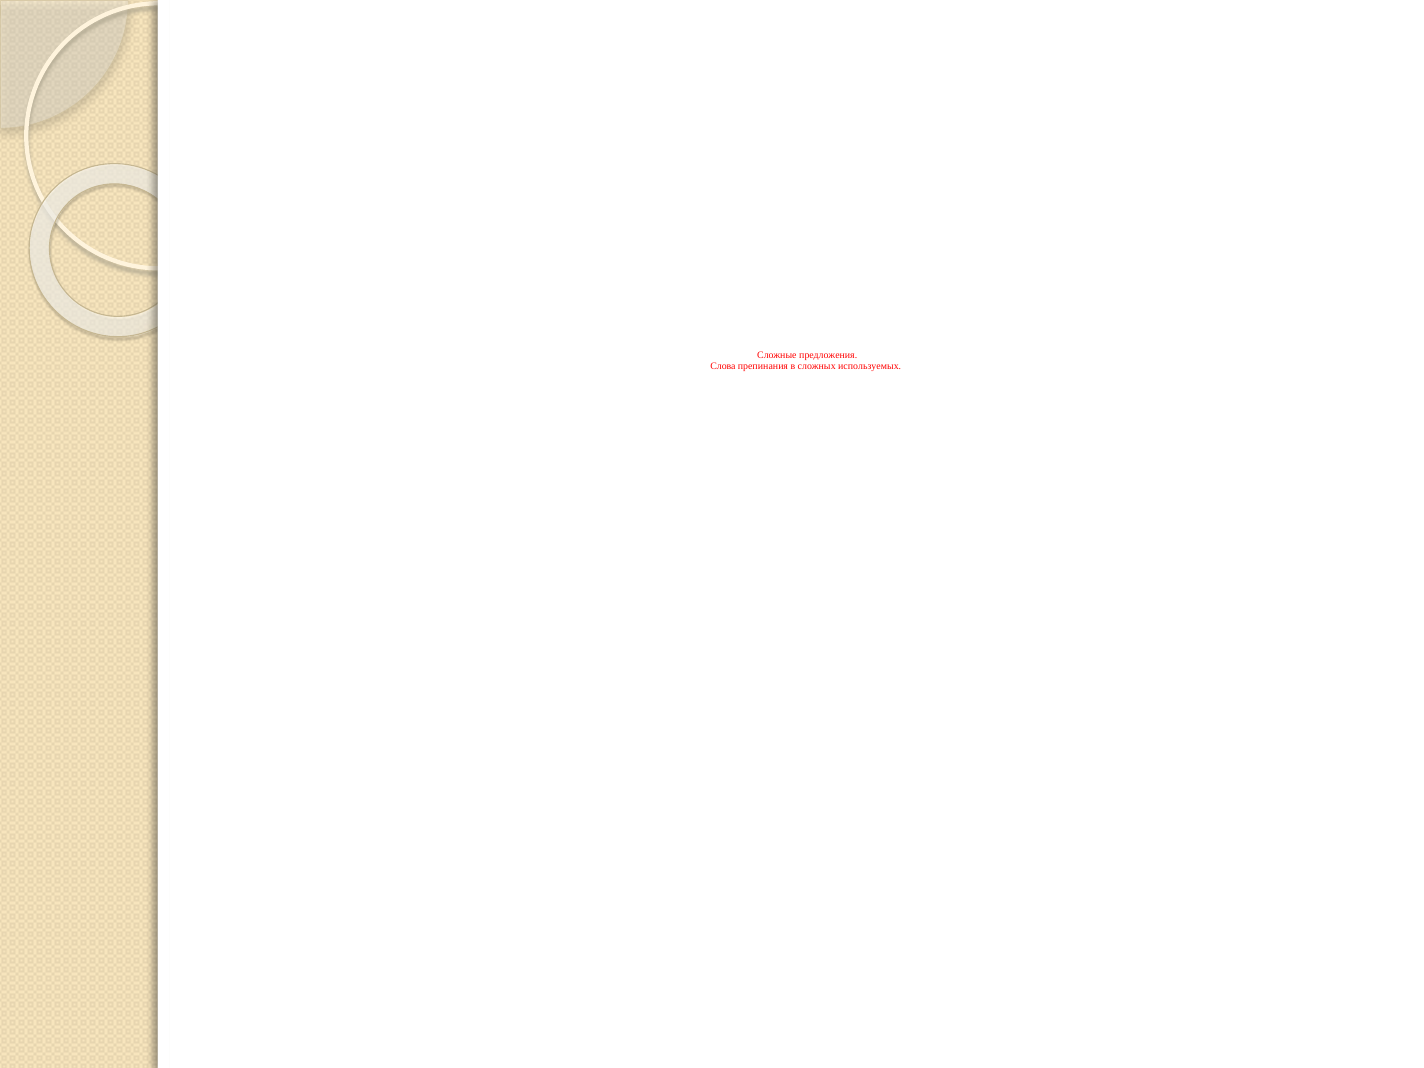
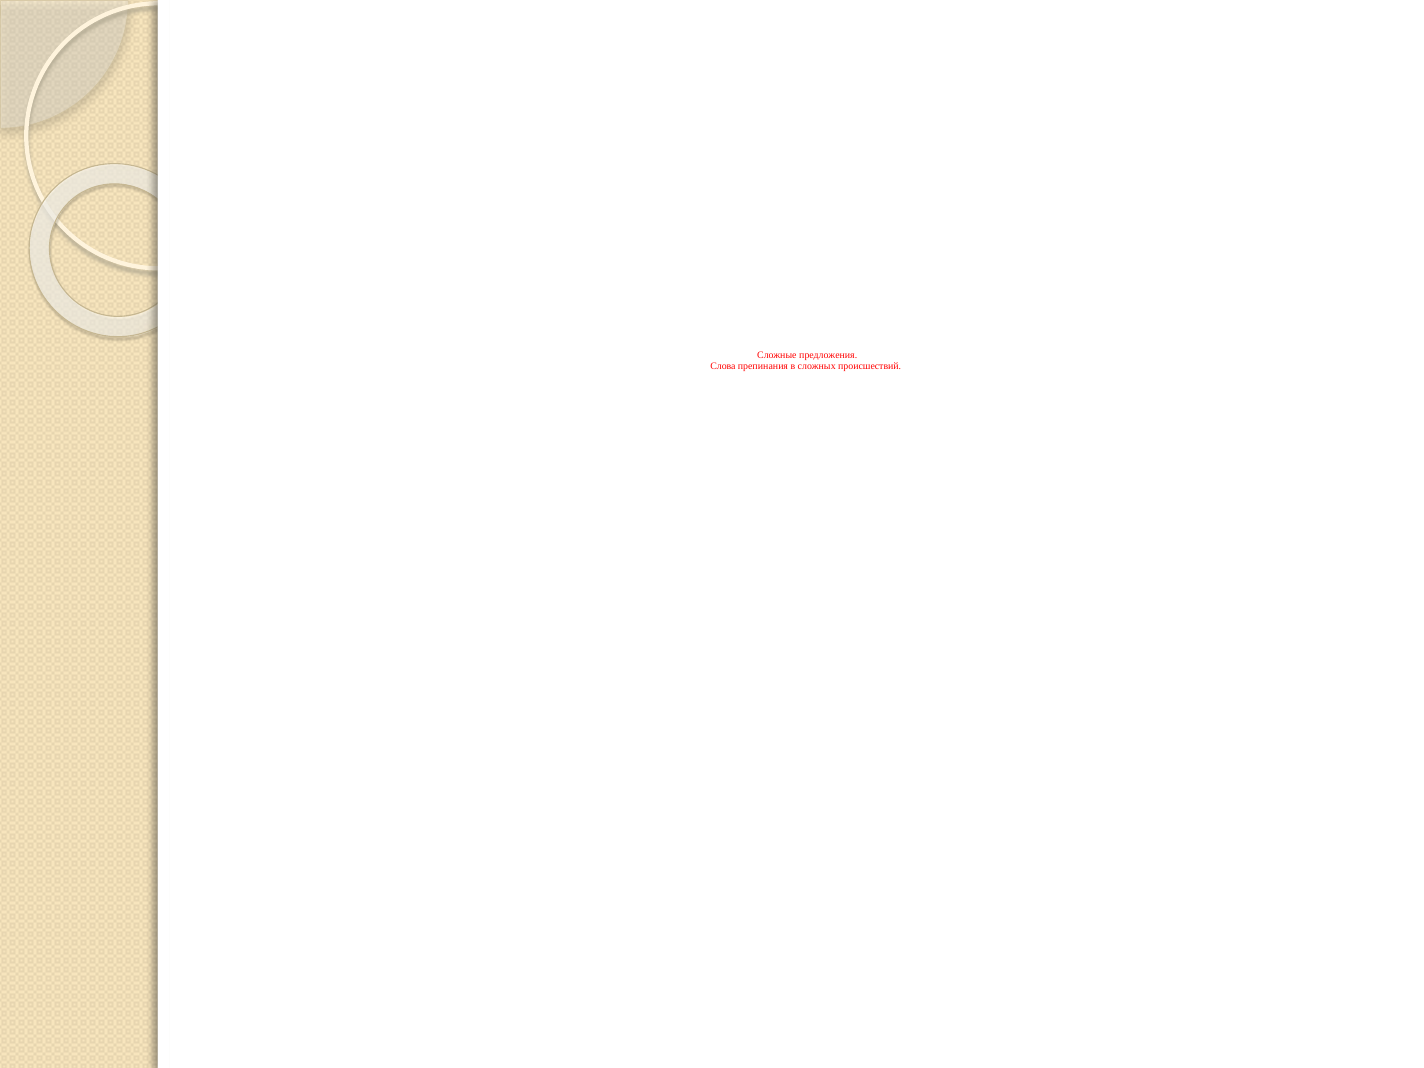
используемых: используемых -> происшествий (870, 366)
